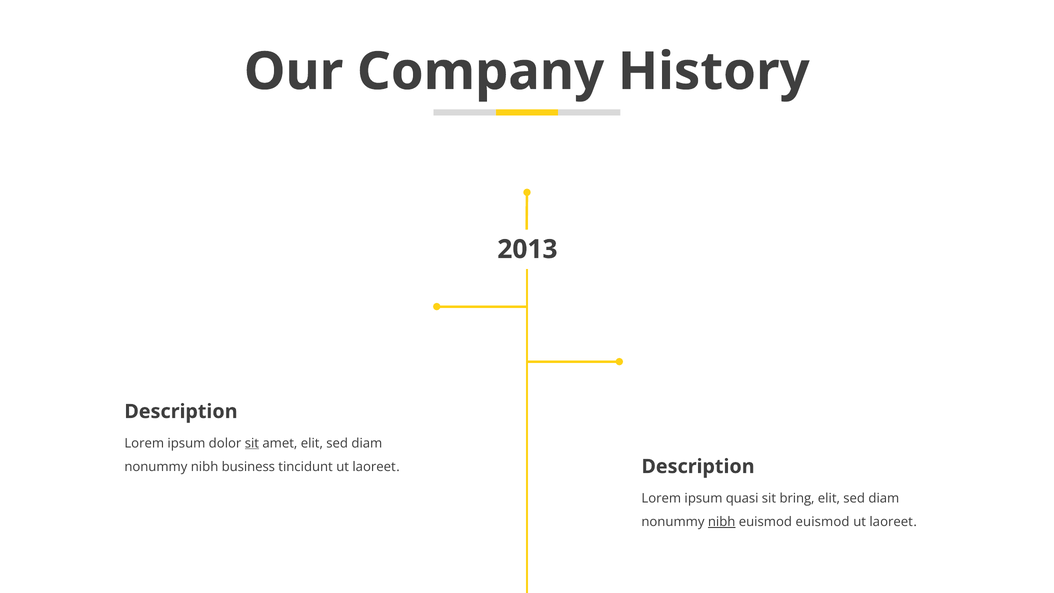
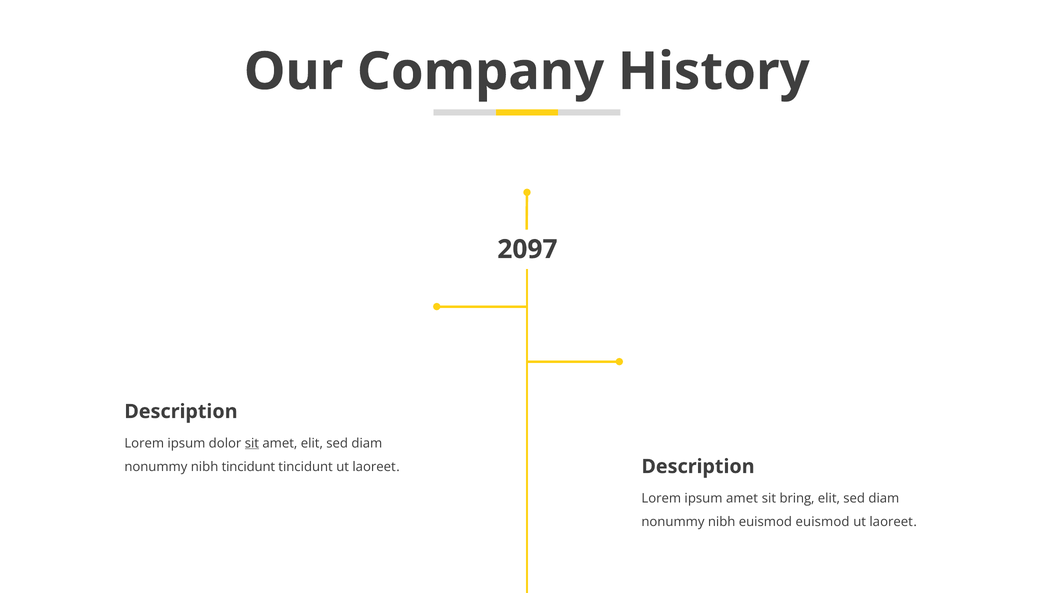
2013: 2013 -> 2097 (527, 249)
nibh business: business -> tincidunt (248, 467)
ipsum quasi: quasi -> amet (742, 498)
nibh underline: present -> none (722, 522)
